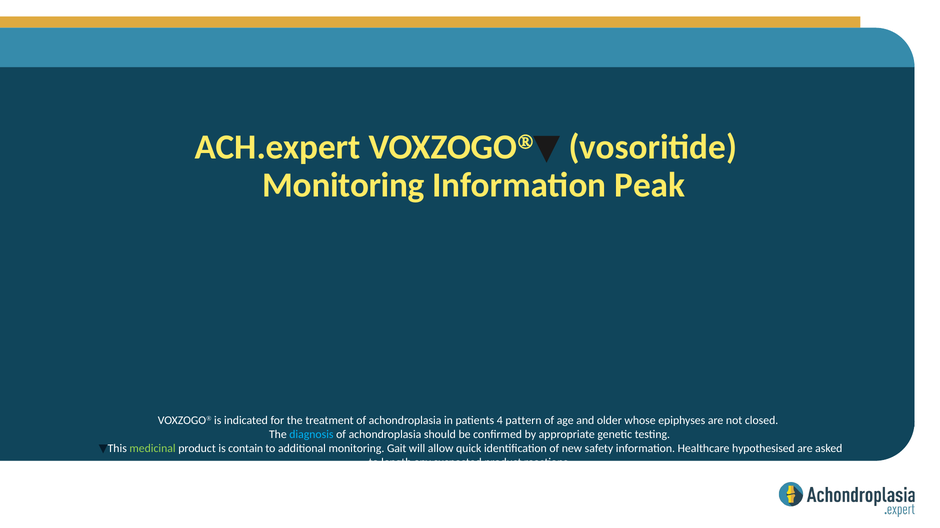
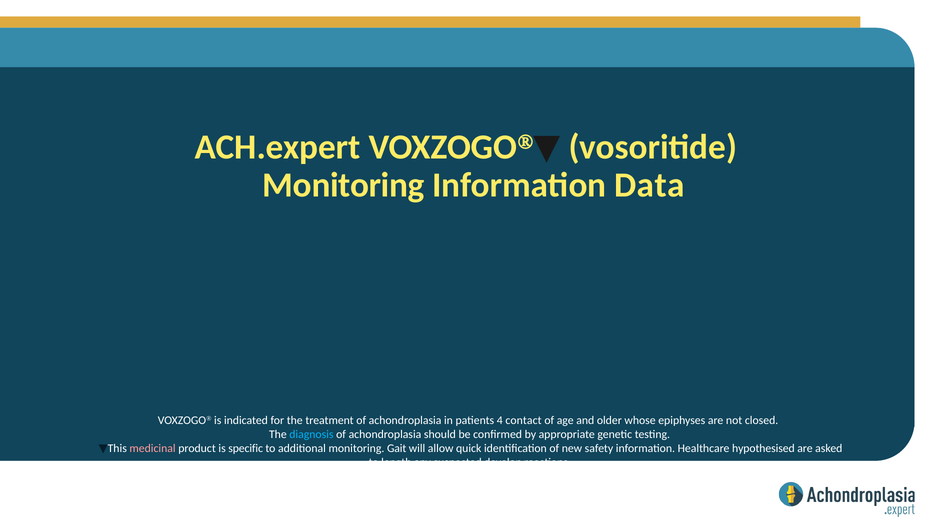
Peak: Peak -> Data (649, 186)
pattern: pattern -> contact (524, 421)
medicinal colour: light green -> pink (153, 449)
contain: contain -> specific (246, 449)
suspected product: product -> develop (503, 463)
